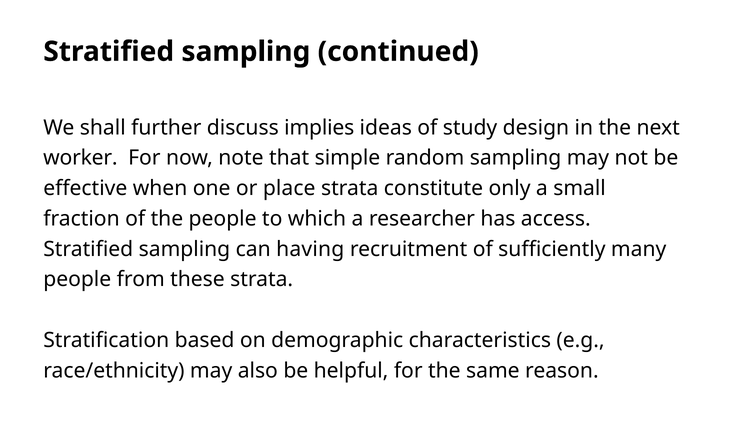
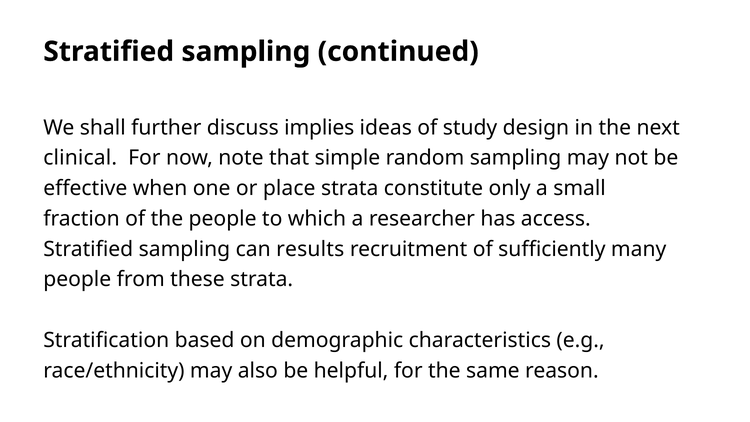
worker: worker -> clinical (80, 158)
having: having -> results (310, 249)
